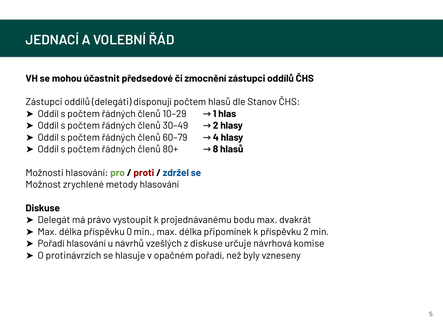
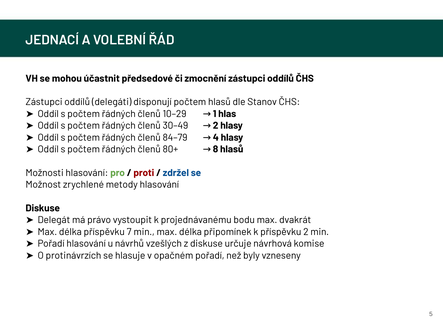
60–79: 60–79 -> 84–79 (175, 138)
0: 0 -> 7 (129, 232)
